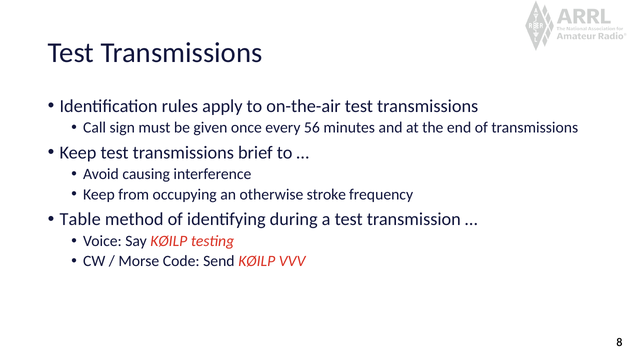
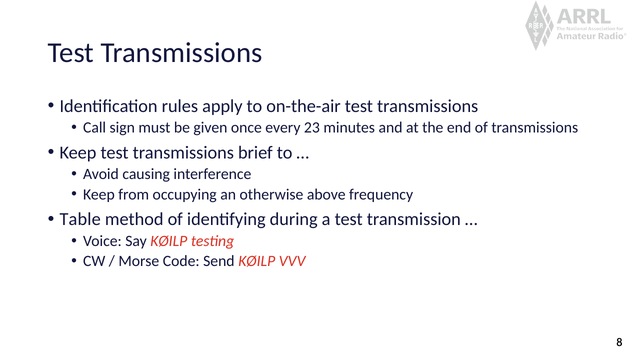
56: 56 -> 23 (312, 128)
stroke: stroke -> above (326, 194)
